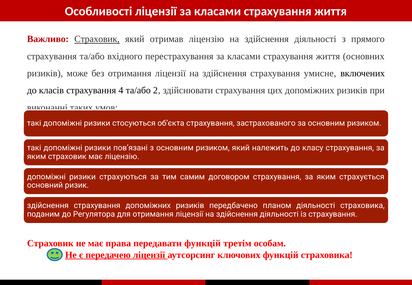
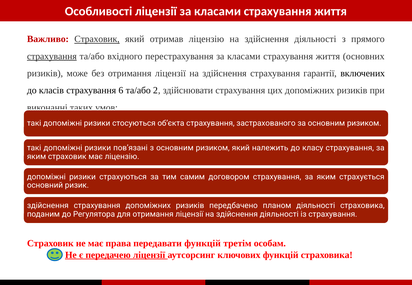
страхування underline: none -> present (52, 56)
умисне: умисне -> гарантії (320, 73)
4: 4 -> 6 (121, 91)
